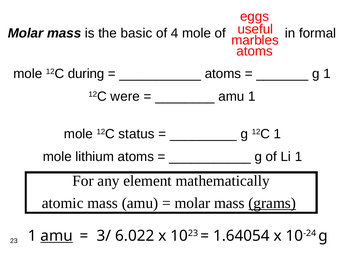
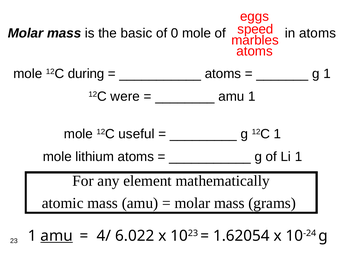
useful: useful -> speed (255, 29)
4: 4 -> 0 (175, 33)
in formal: formal -> atoms (318, 33)
status: status -> useful (137, 134)
grams underline: present -> none (272, 203)
3/: 3/ -> 4/ (104, 236)
1.64054: 1.64054 -> 1.62054 (241, 236)
